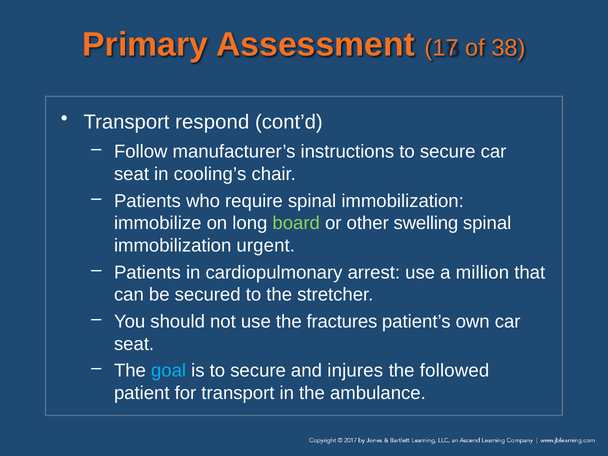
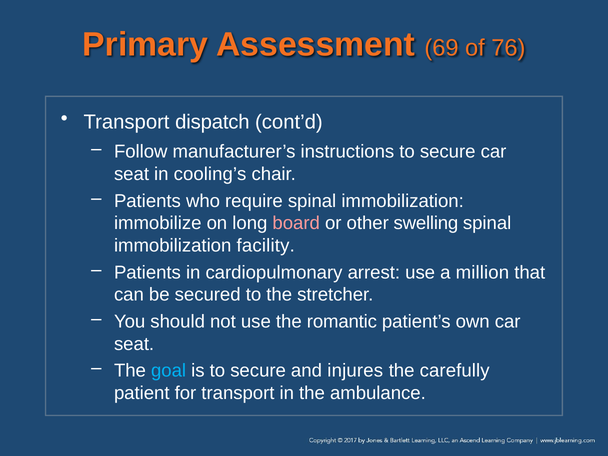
17: 17 -> 69 (442, 48)
38: 38 -> 76 (508, 48)
respond: respond -> dispatch (212, 122)
board colour: light green -> pink (296, 223)
urgent: urgent -> facility (266, 245)
fractures: fractures -> romantic (342, 322)
followed: followed -> carefully (455, 371)
